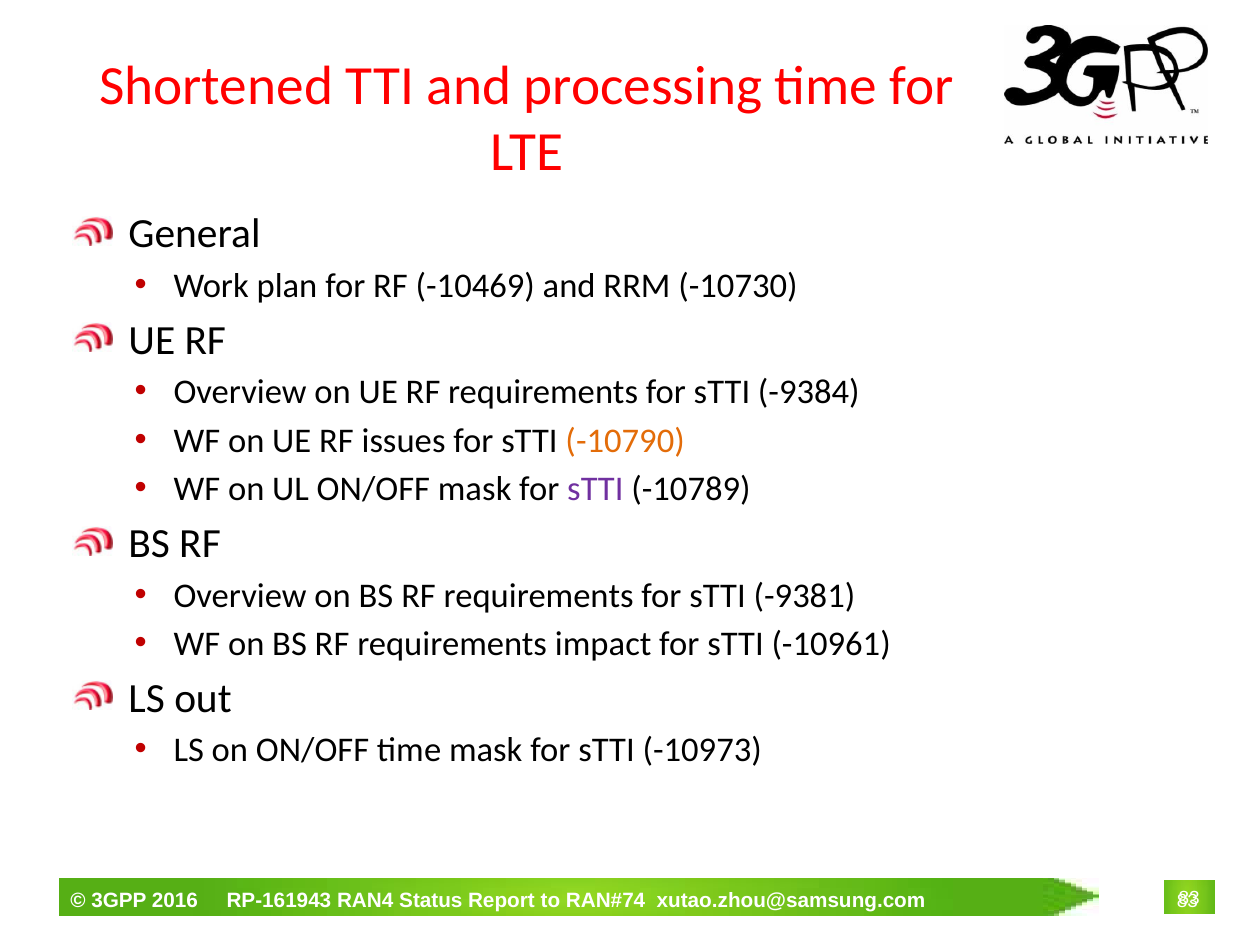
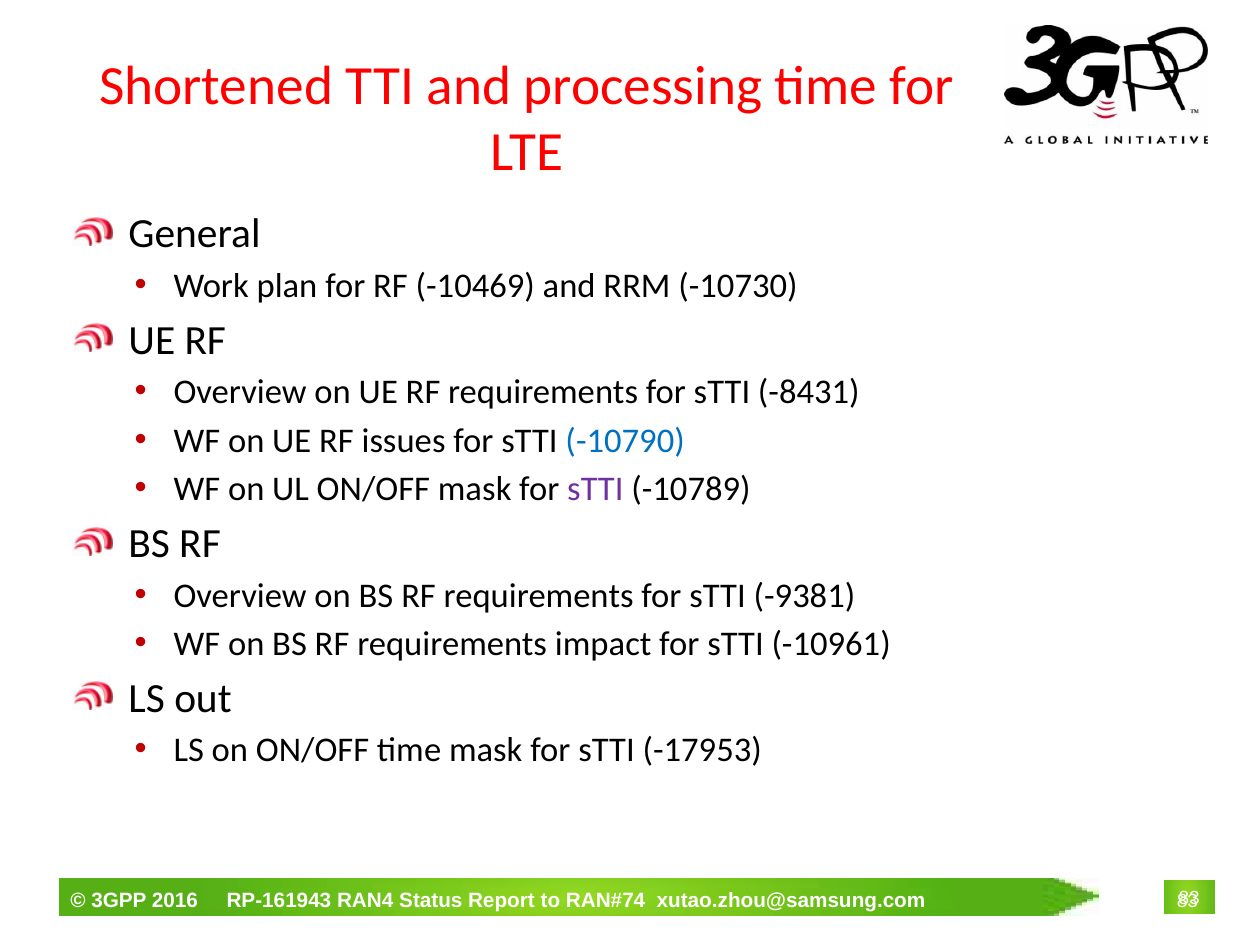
-9384: -9384 -> -8431 (809, 392)
-10790 colour: orange -> blue (625, 441)
-10973: -10973 -> -17953 (702, 750)
